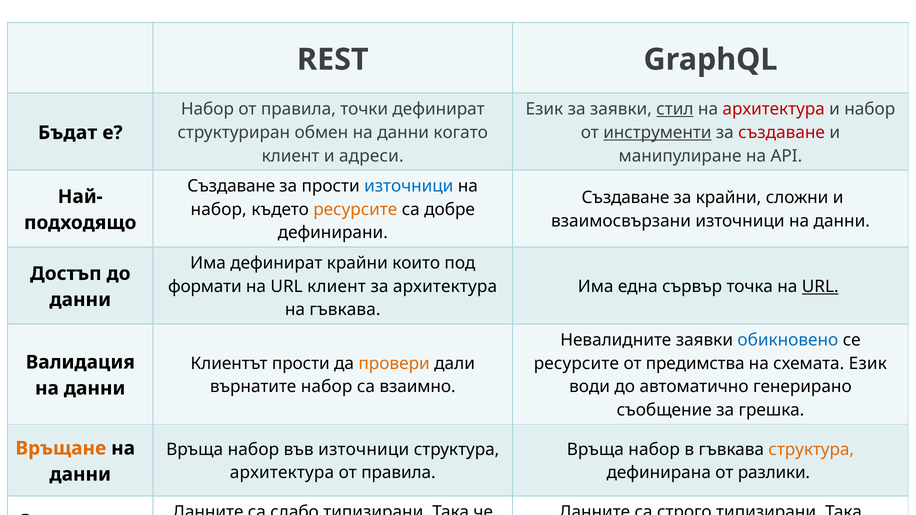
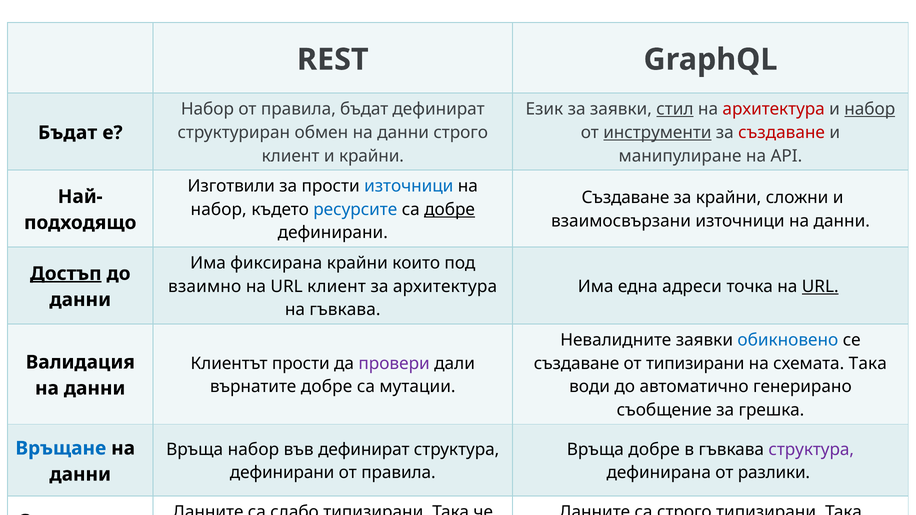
правила точки: точки -> бъдат (364, 109)
набор underline: none -> present (870, 109)
на данни когато: когато -> строго (461, 133)
и адреси: адреси -> крайни (371, 156)
Създаване: Създаване -> Изготвили (231, 186)
ресурсите colour: orange -> blue (355, 210)
добре underline: none -> present (450, 210)
Има дефинират: дефинират -> фиксирана (276, 263)
Достъп underline: none -> present (66, 274)
формати: формати -> взаимно (205, 287)
сървър: сървър -> адреси (692, 287)
провери colour: orange -> purple (394, 364)
ресурсите: ресурсите -> създаване (577, 364)
от предимства: предимства -> типизирани (695, 364)
схемата Език: Език -> Така (868, 364)
върнатите набор: набор -> добре (327, 387)
са взаимно: взаимно -> мутации (417, 387)
във източници: източници -> дефинират (364, 450)
набор: набор -> добре (654, 450)
структура colour: orange -> purple (811, 450)
Връщане colour: orange -> blue (61, 448)
архитектура: архитектура -> дефинирани (282, 473)
